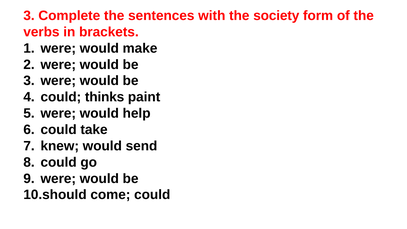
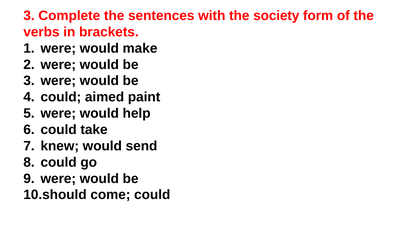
thinks: thinks -> aimed (105, 97)
